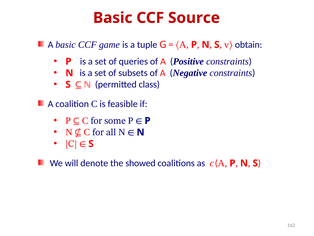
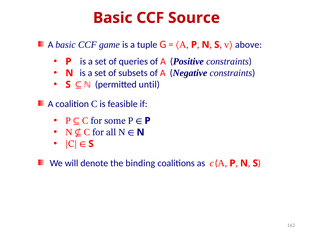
obtain: obtain -> above (249, 45)
class: class -> until (149, 84)
showed: showed -> binding (140, 163)
